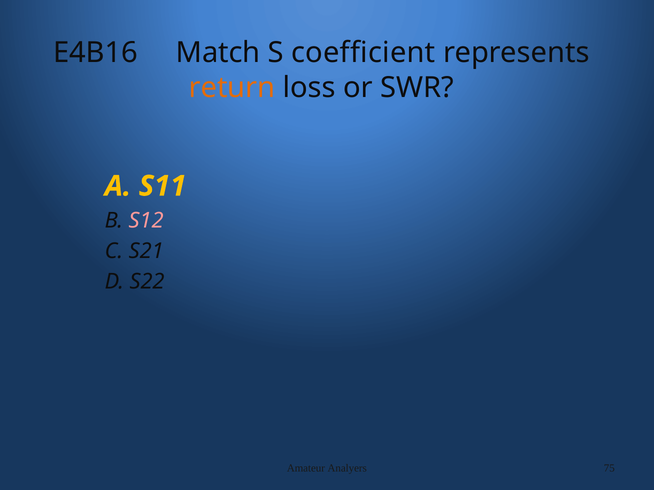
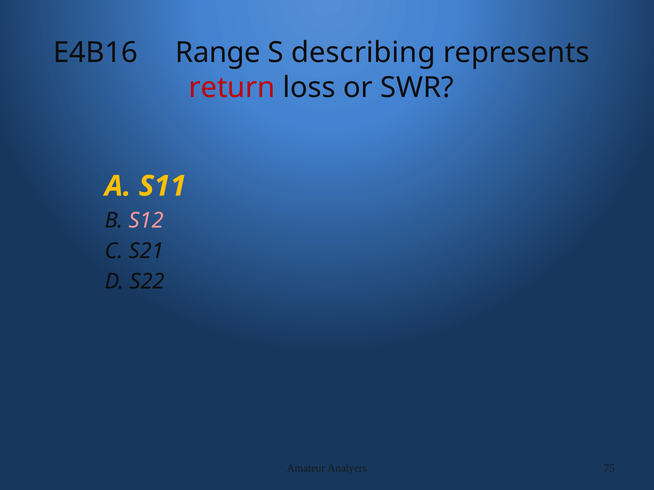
Match: Match -> Range (218, 53)
coefficient: coefficient -> describing (363, 53)
return colour: orange -> red (232, 88)
